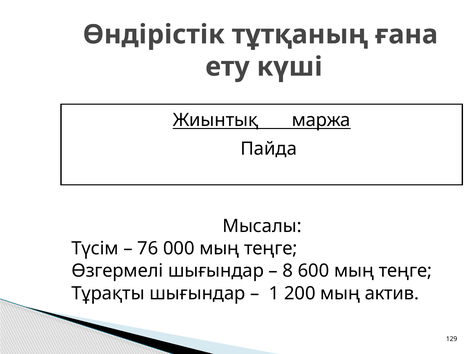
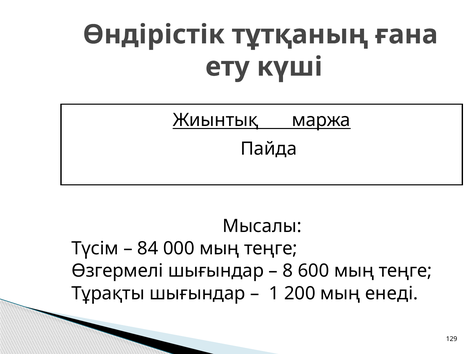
76: 76 -> 84 (148, 248)
актив: актив -> енеді (392, 293)
